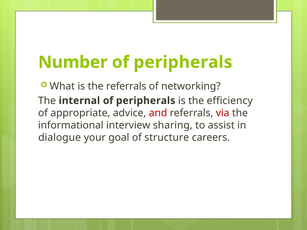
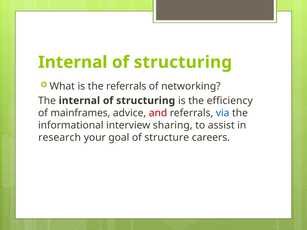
Number: Number -> Internal (73, 62)
peripherals: peripherals -> structuring (183, 62)
peripherals: peripherals -> structuring (146, 101)
appropriate: appropriate -> mainframes (80, 113)
via colour: red -> blue (223, 113)
dialogue: dialogue -> research (60, 138)
